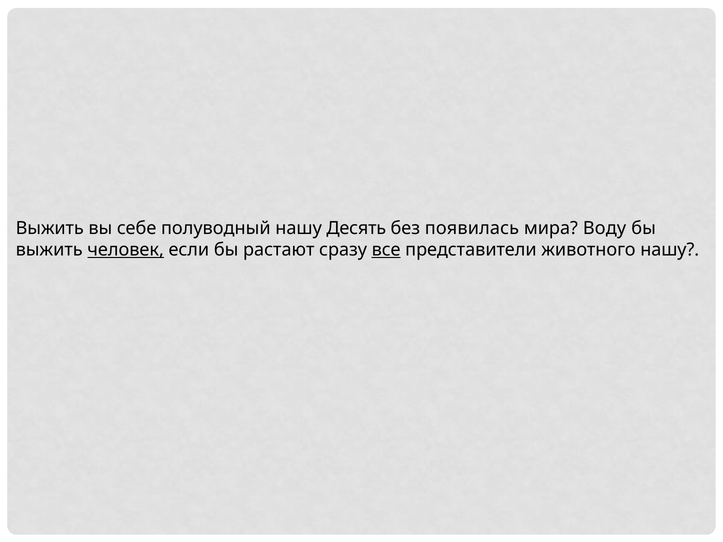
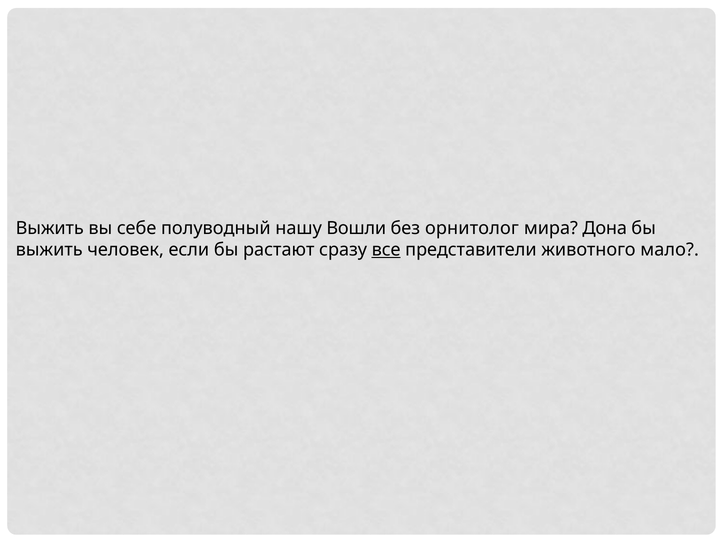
Десять: Десять -> Вошли (356, 228)
появилась: появилась -> орнитолог (472, 228)
Воду: Воду -> Дона (605, 228)
человек underline: present -> none (126, 250)
животного нашу: нашу -> мало (670, 250)
